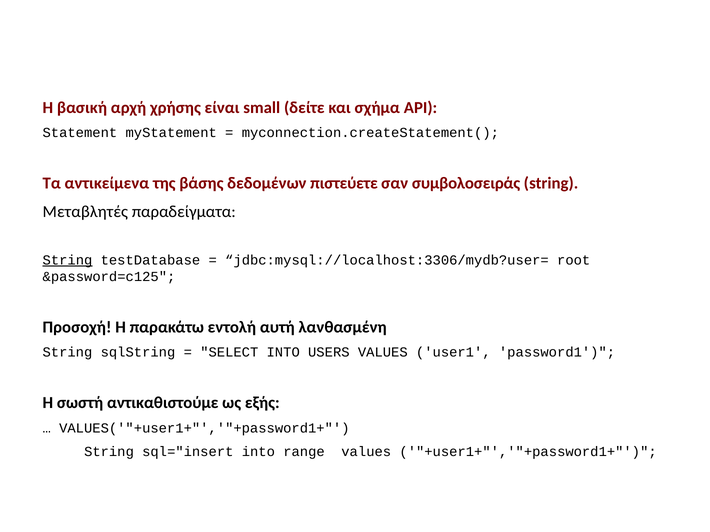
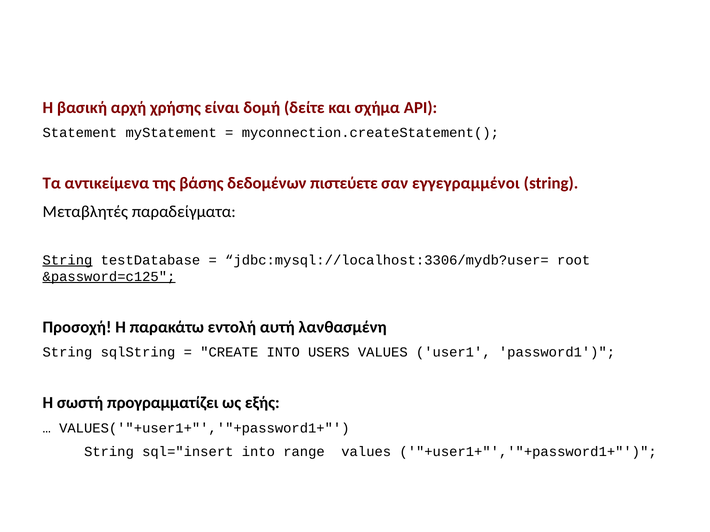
small: small -> δομή (262, 108)
συμβολοσειράς: συμβολοσειράς -> εγγεγραμμένοι (466, 183)
&password=c125 underline: none -> present (109, 277)
SELECT: SELECT -> CREATE (229, 353)
αντικαθιστούμε: αντικαθιστούμε -> προγραμματίζει (163, 403)
